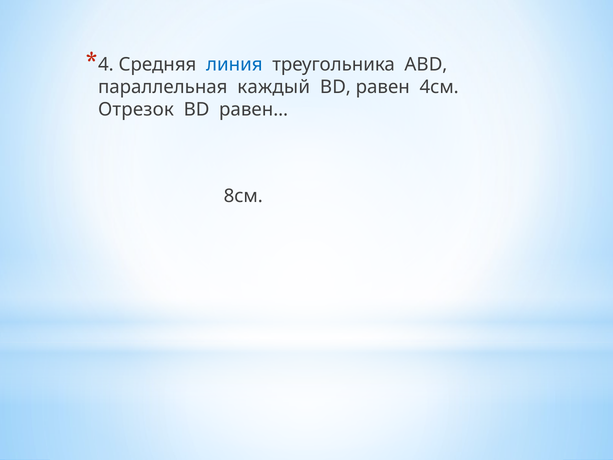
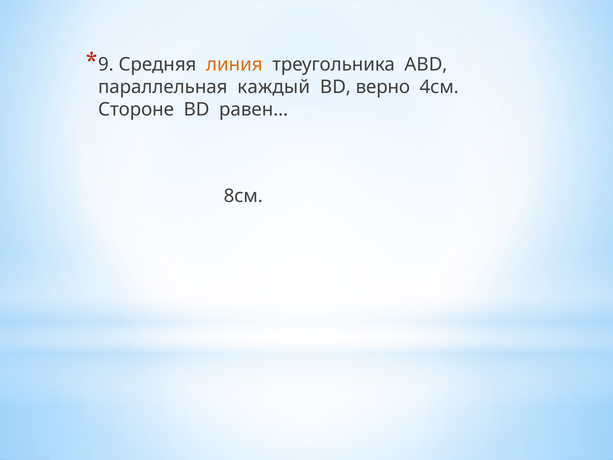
4: 4 -> 9 (106, 65)
линия colour: blue -> orange (234, 65)
равен: равен -> верно (383, 87)
Отрезок: Отрезок -> Стороне (136, 110)
